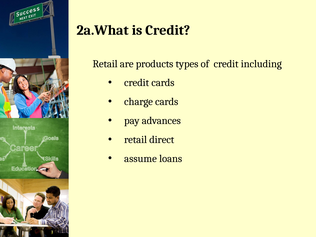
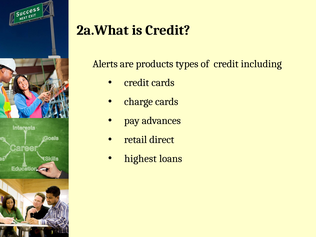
Retail: Retail -> Alerts (105, 64)
assume: assume -> highest (140, 159)
